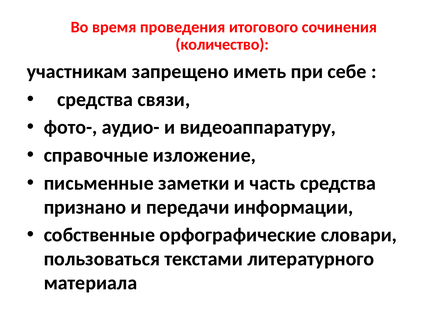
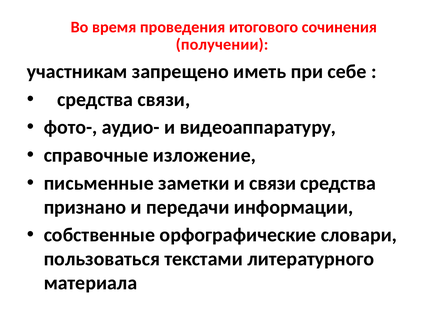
количество: количество -> получении (222, 45)
и часть: часть -> связи (273, 183)
